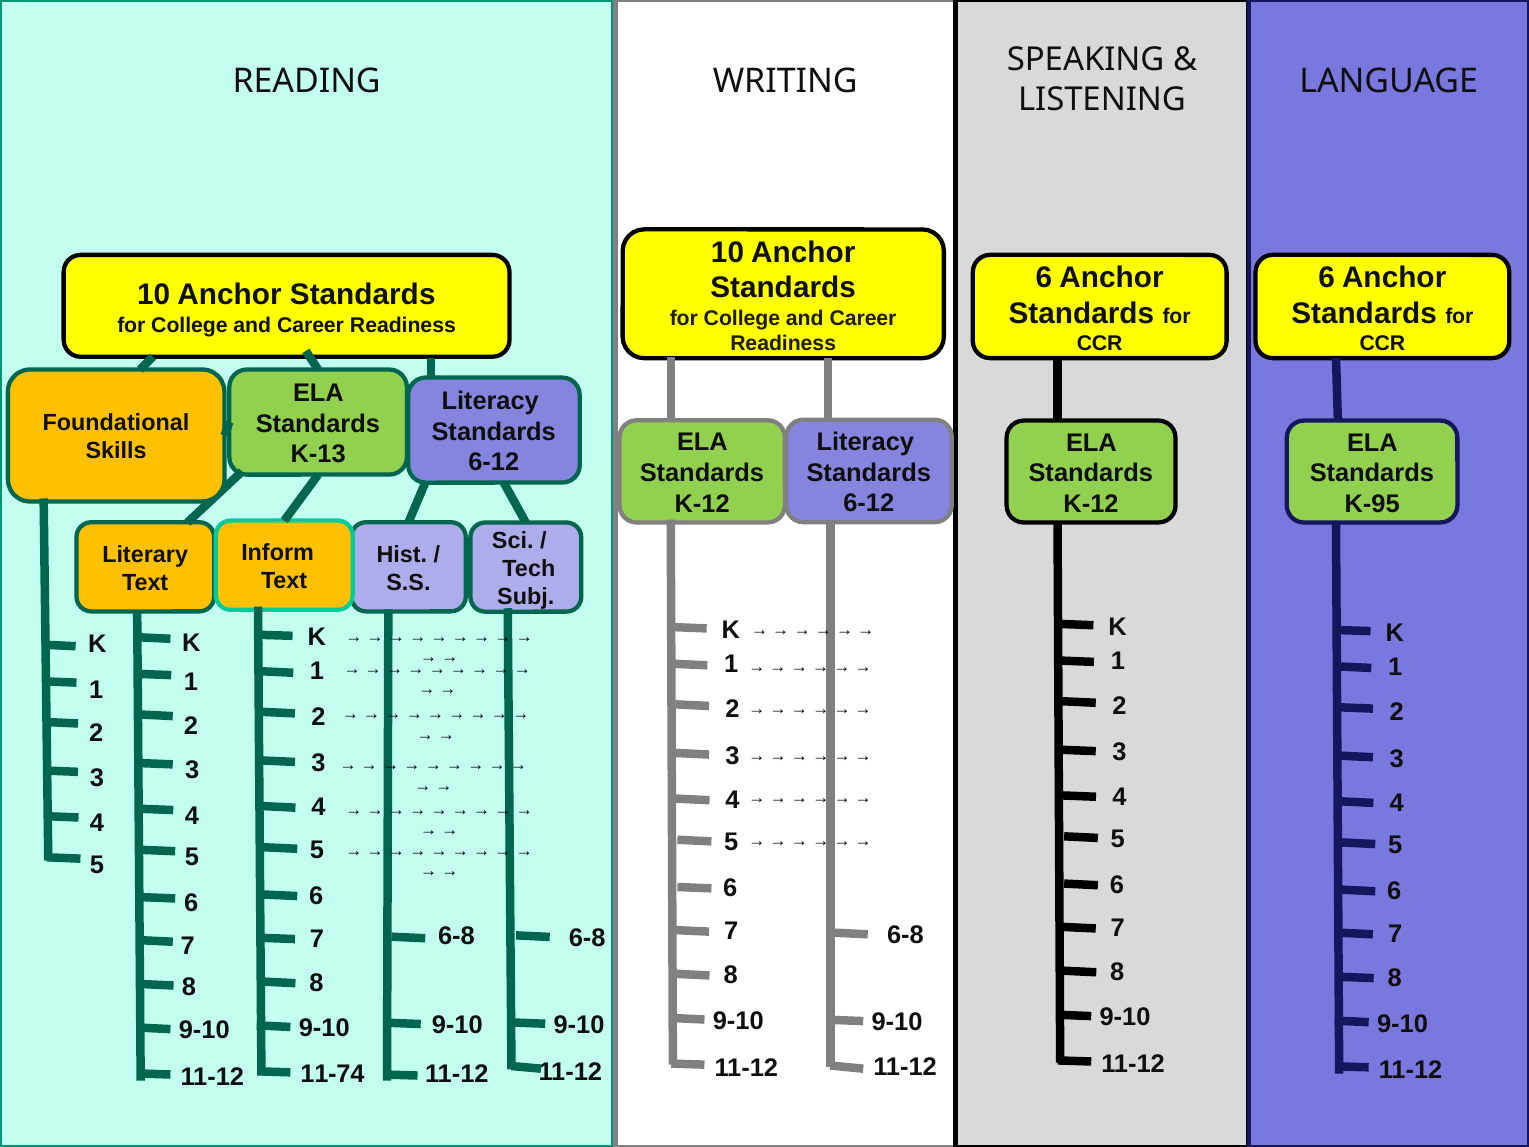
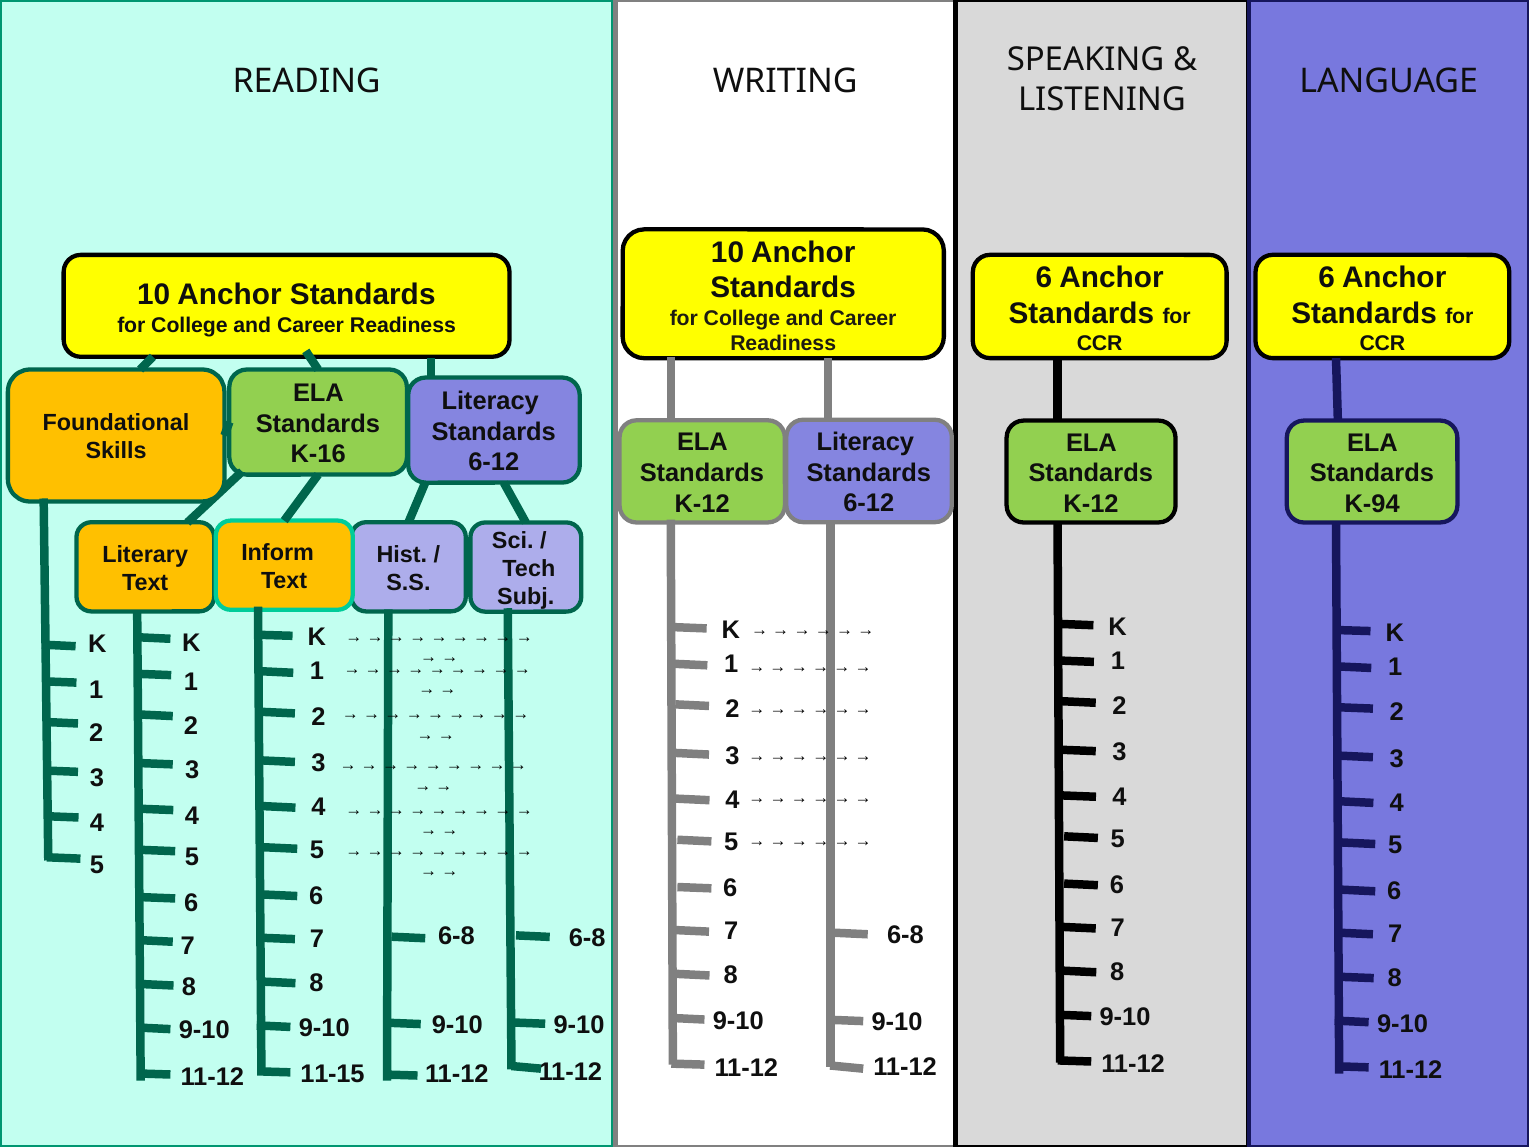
K-13: K-13 -> K-16 (318, 454)
K-95: K-95 -> K-94 (1372, 504)
11-74: 11-74 -> 11-15 (332, 1074)
